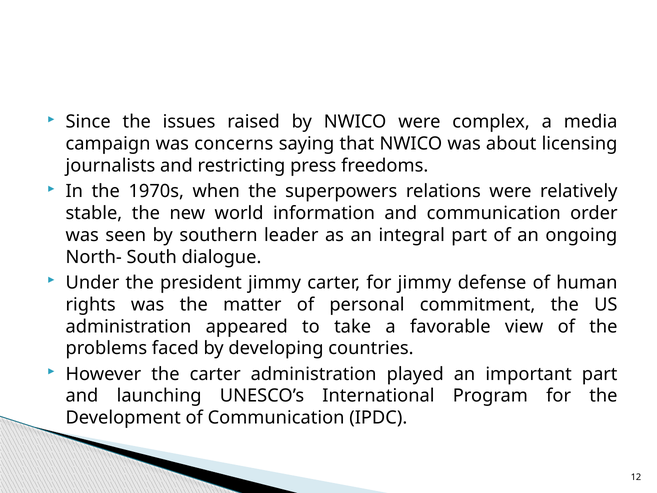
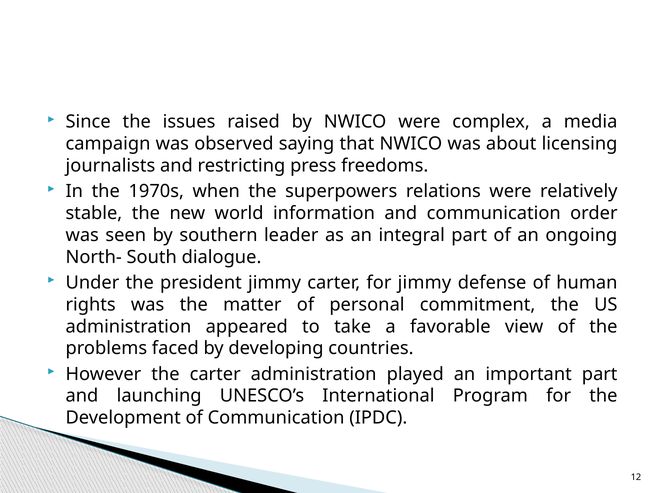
concerns: concerns -> observed (234, 144)
